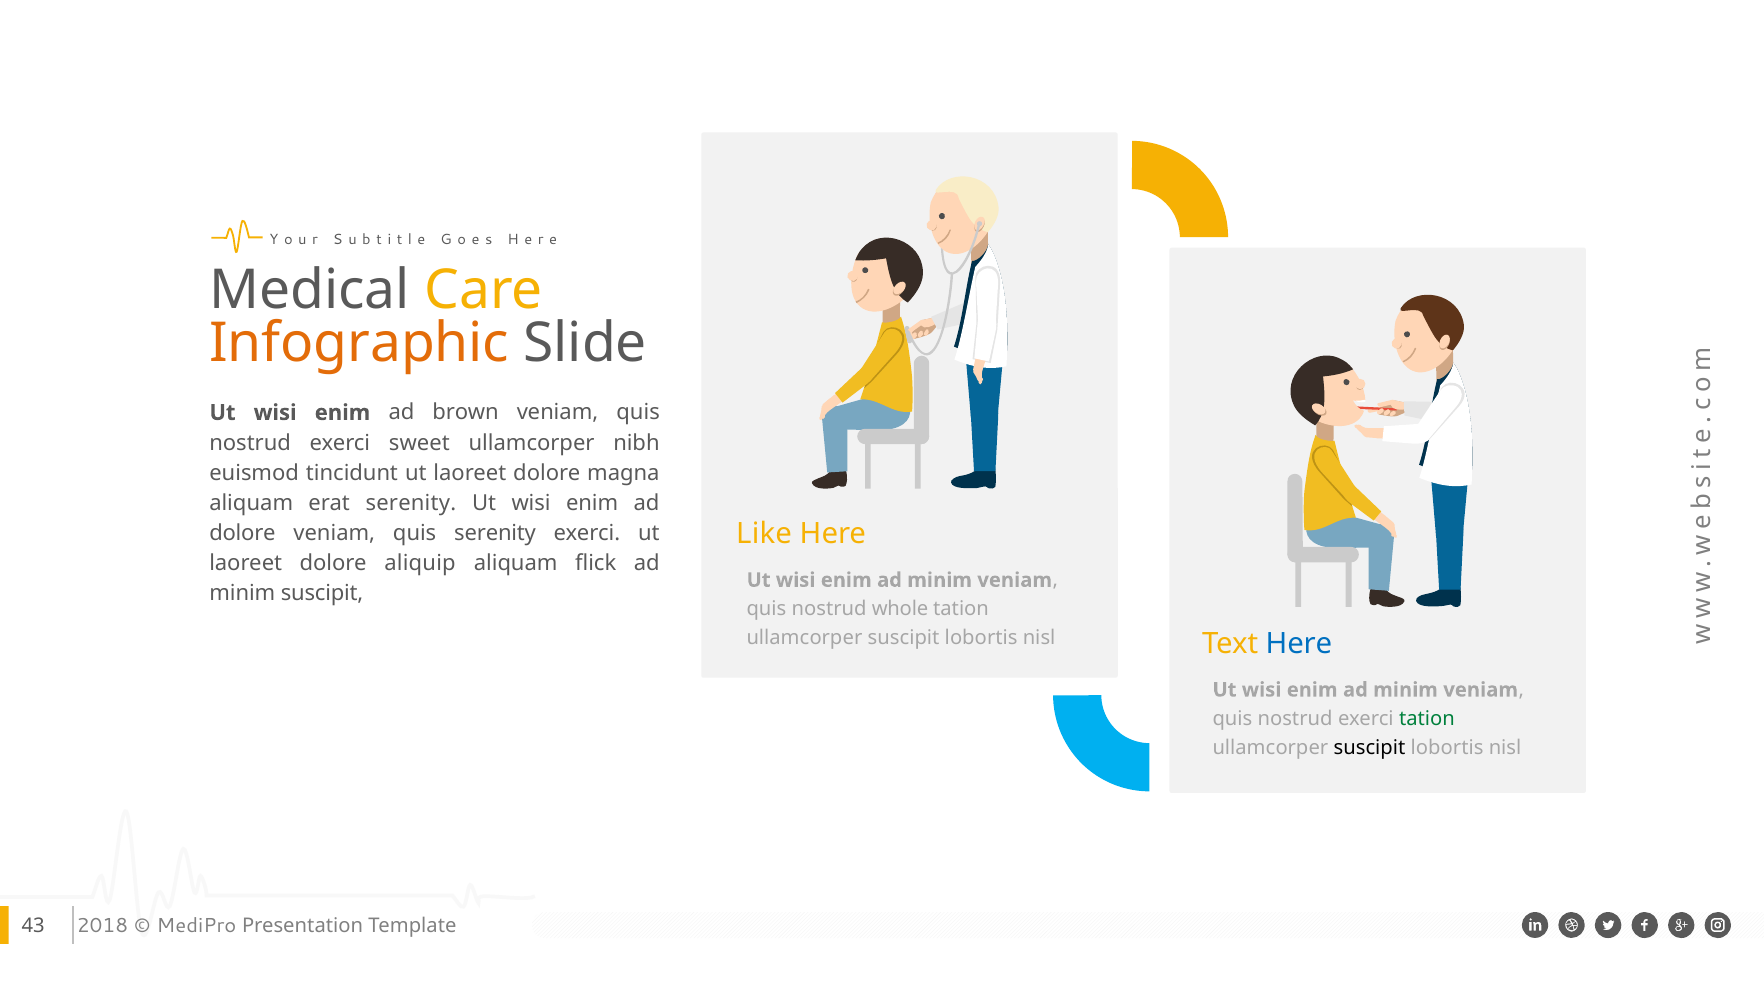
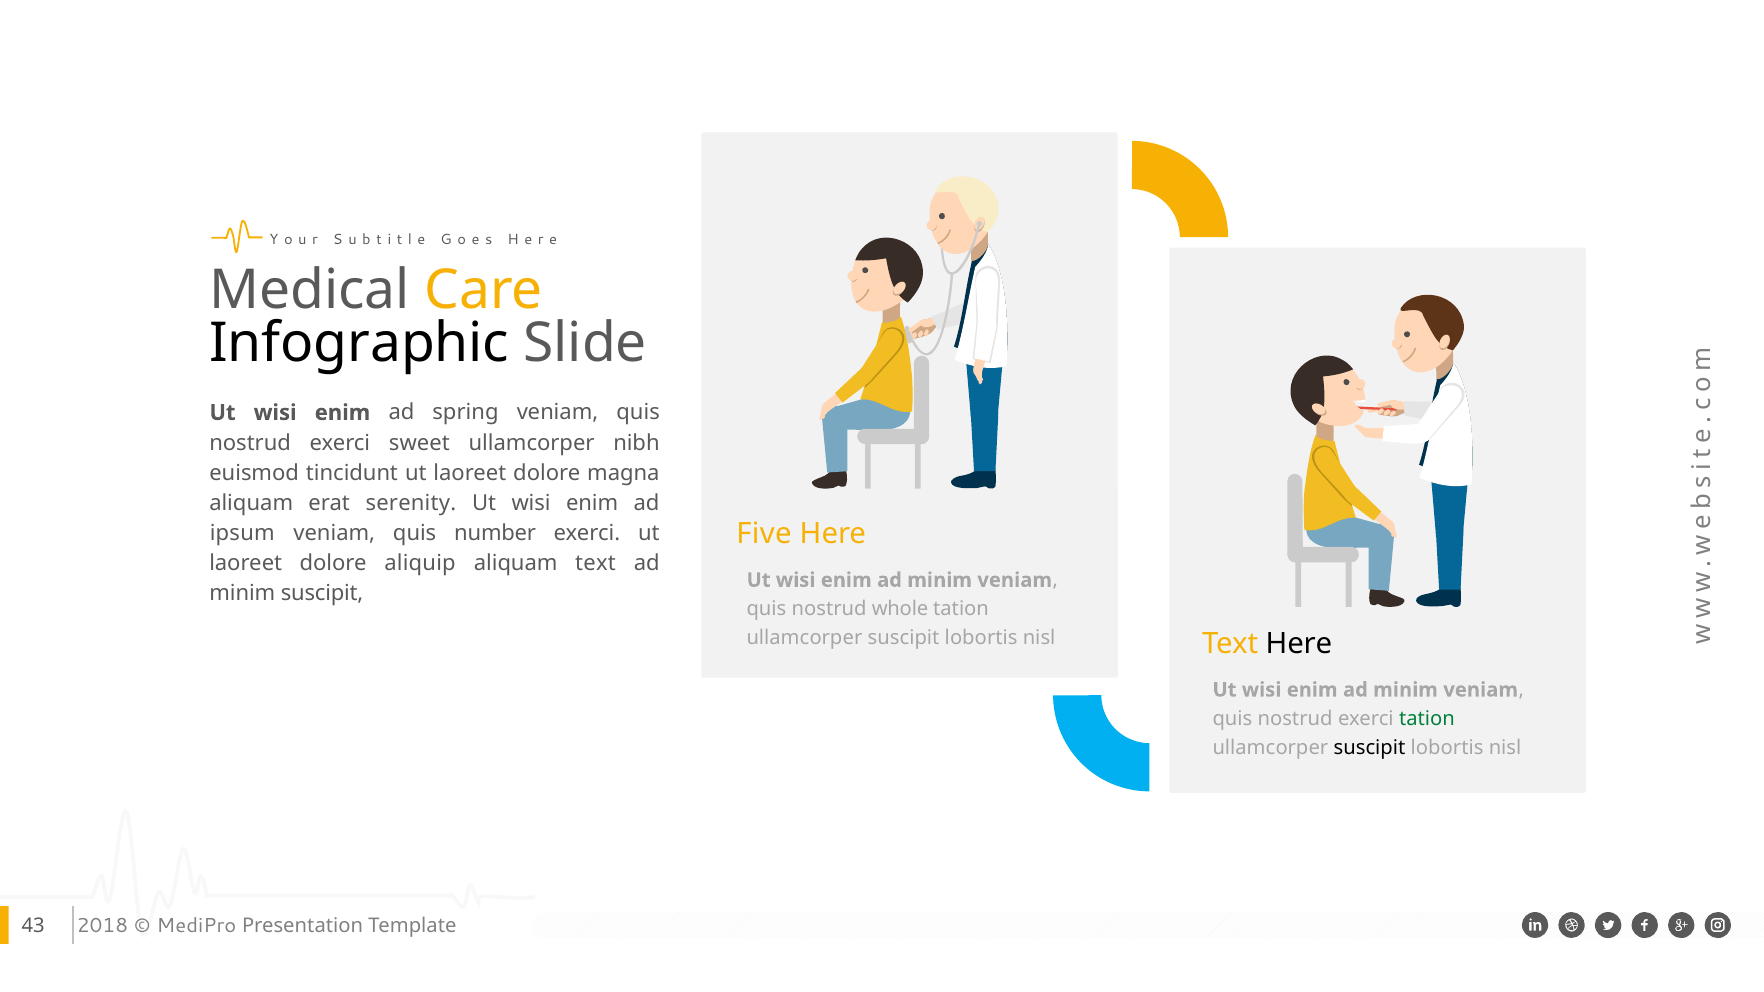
Infographic colour: orange -> black (359, 343)
brown: brown -> spring (465, 413)
Like: Like -> Five (764, 534)
dolore: dolore -> ipsum (242, 533)
quis serenity: serenity -> number (495, 533)
aliquam flick: flick -> text (596, 564)
Here colour: blue -> black (1299, 644)
